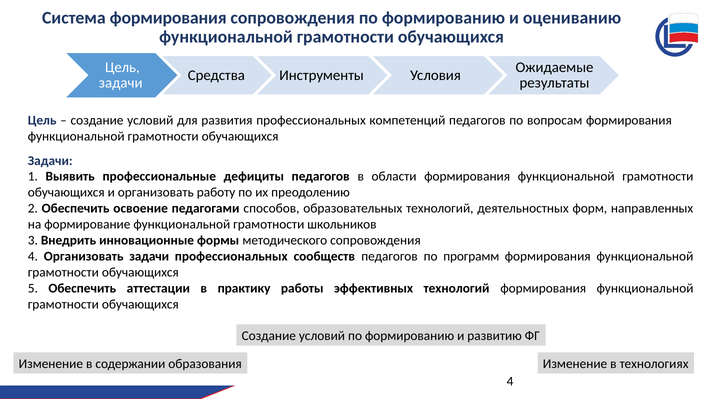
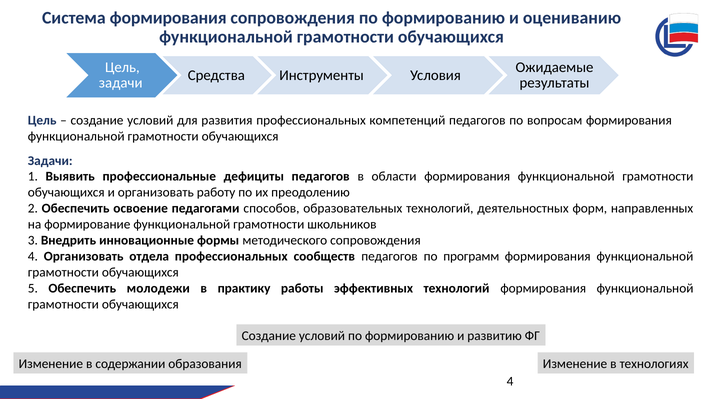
Организовать задачи: задачи -> отдела (149, 257)
аттестации: аттестации -> молодежи (158, 289)
